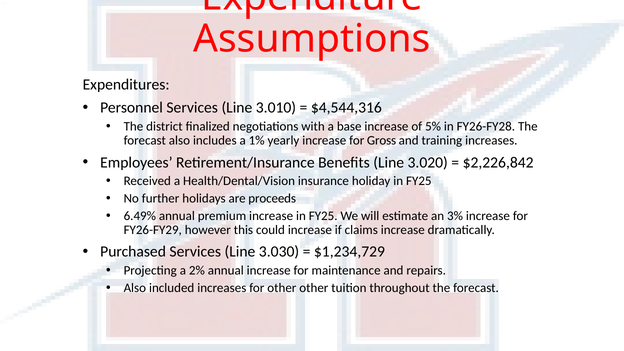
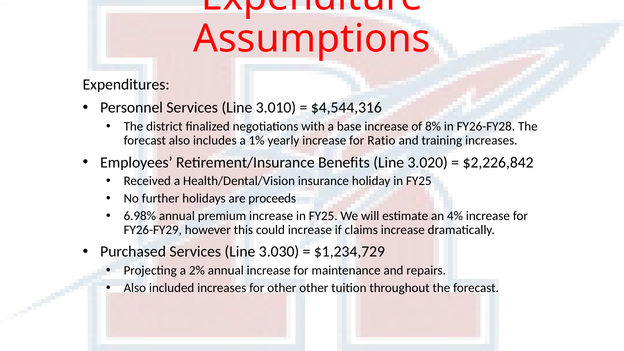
5%: 5% -> 8% (433, 126)
Gross: Gross -> Ratio (381, 141)
6.49%: 6.49% -> 6.98% (140, 216)
3%: 3% -> 4% (455, 216)
